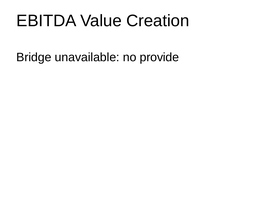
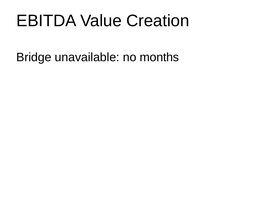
provide: provide -> months (159, 57)
